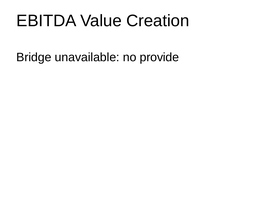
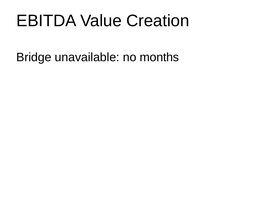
provide: provide -> months (159, 57)
